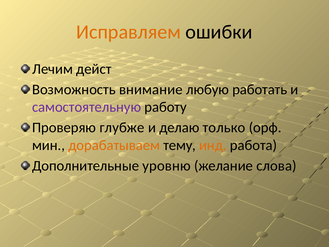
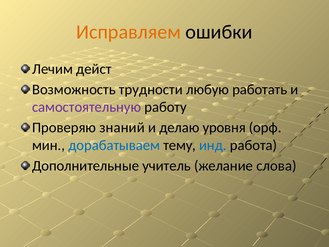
внимание: внимание -> трудности (151, 89)
глубже: глубже -> знаний (122, 128)
только: только -> уровня (224, 128)
дорабатываем colour: orange -> blue (114, 145)
инд colour: orange -> blue (213, 145)
уровню: уровню -> учитель (167, 166)
